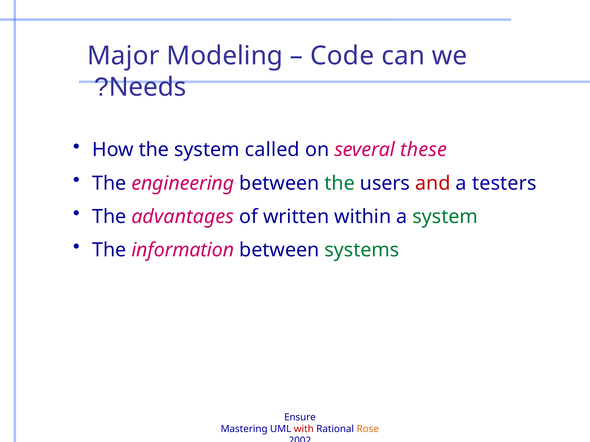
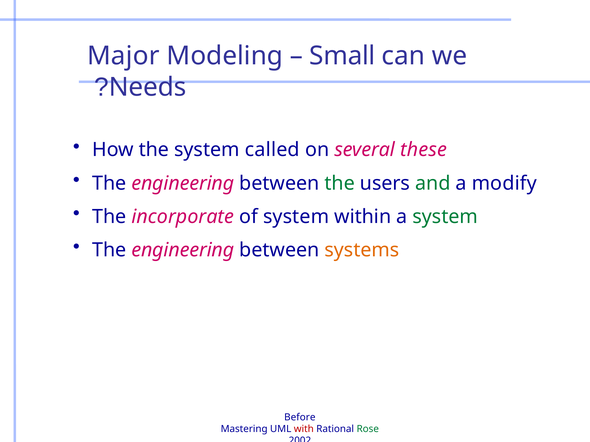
Code: Code -> Small (342, 56)
and colour: red -> green (433, 183)
testers: testers -> modify (504, 183)
advantages: advantages -> incorporate (183, 217)
of written: written -> system (296, 217)
information: information -> engineering (183, 250)
systems colour: green -> orange (362, 250)
Ensure: Ensure -> Before (300, 418)
Rose colour: orange -> green (368, 429)
